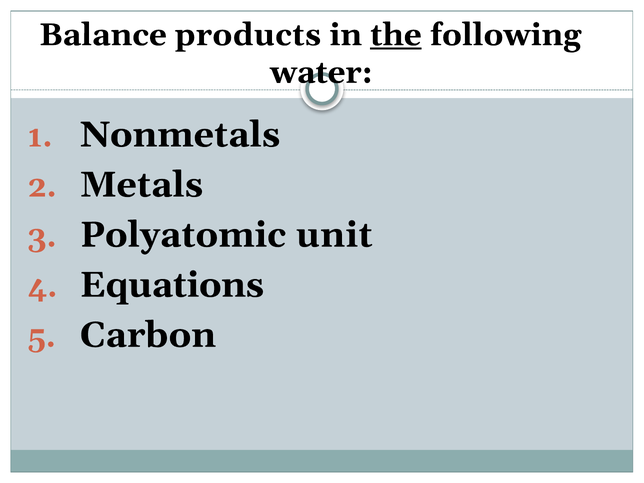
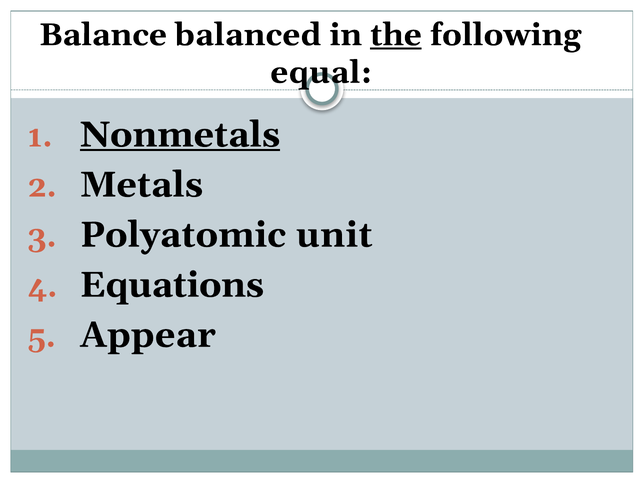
products: products -> balanced (248, 35)
water: water -> equal (321, 72)
Nonmetals underline: none -> present (180, 135)
Carbon: Carbon -> Appear (148, 335)
